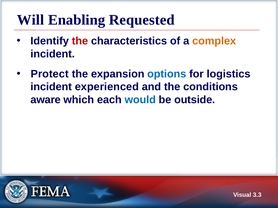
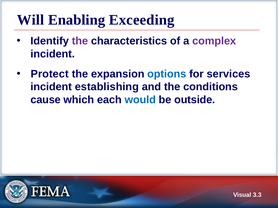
Requested: Requested -> Exceeding (142, 20)
the colour: red -> purple (80, 41)
complex colour: orange -> purple (214, 41)
logistics: logistics -> services (229, 74)
experienced: experienced -> establishing (107, 87)
aware: aware -> cause (46, 100)
